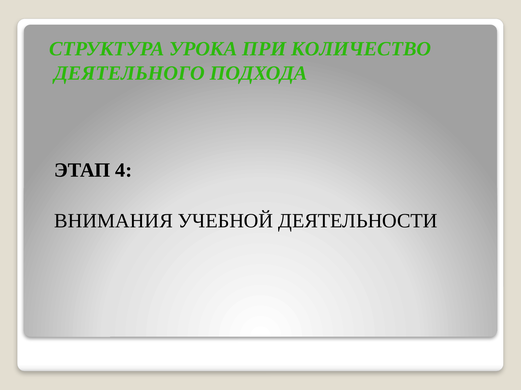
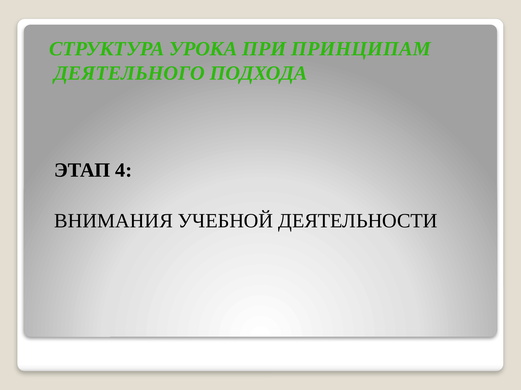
КОЛИЧЕСТВО: КОЛИЧЕСТВО -> ПРИНЦИПАМ (361, 49)
